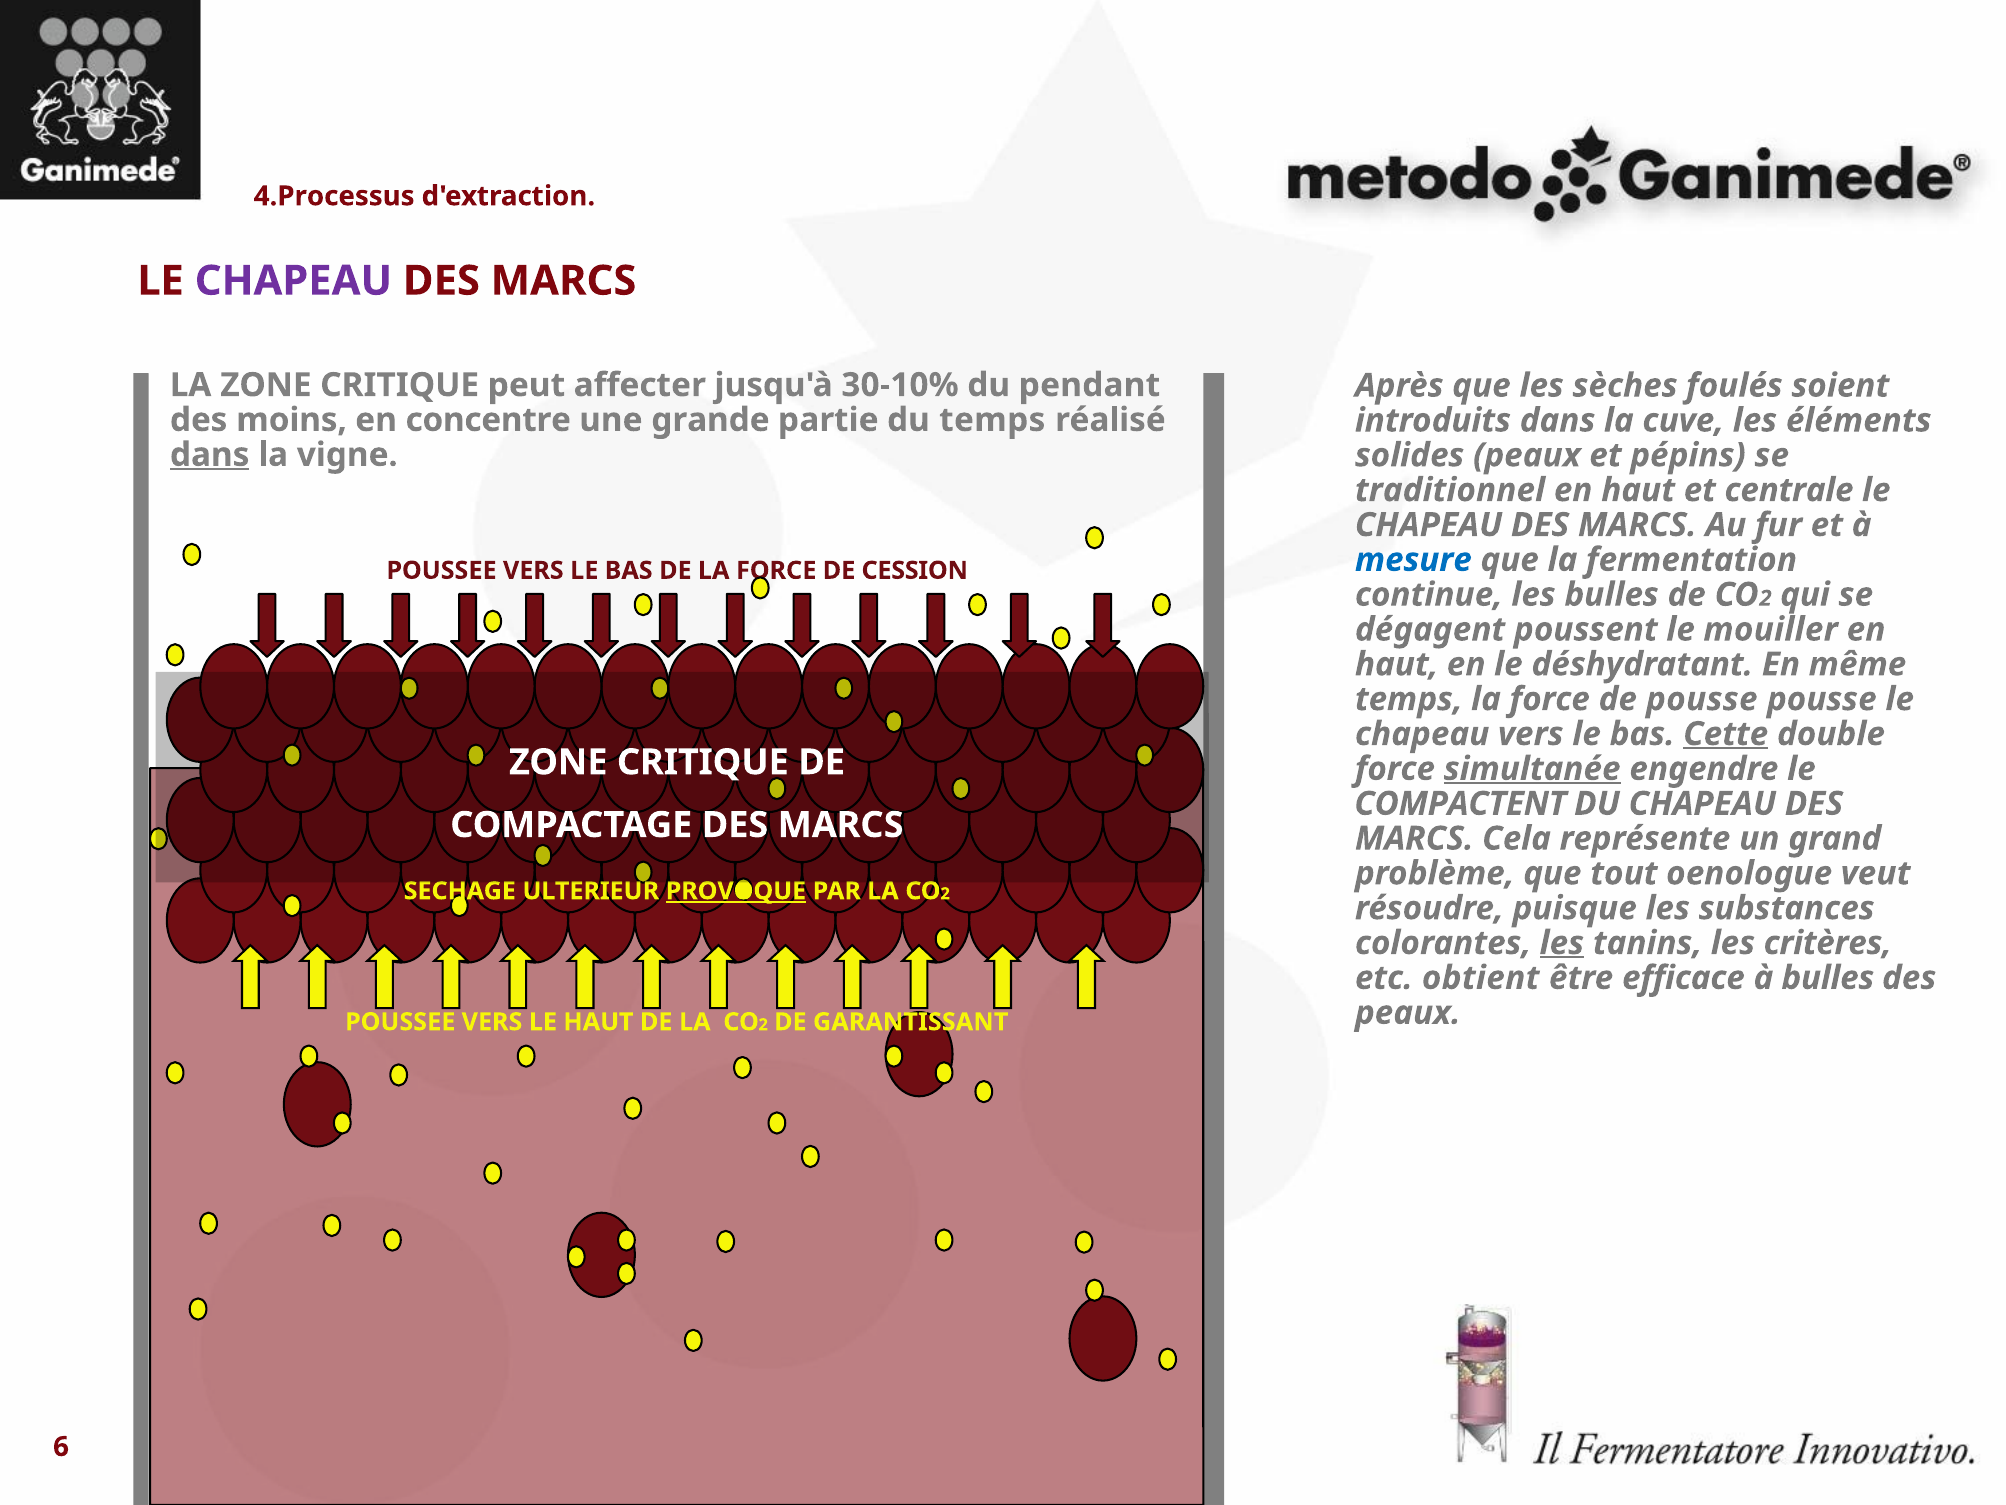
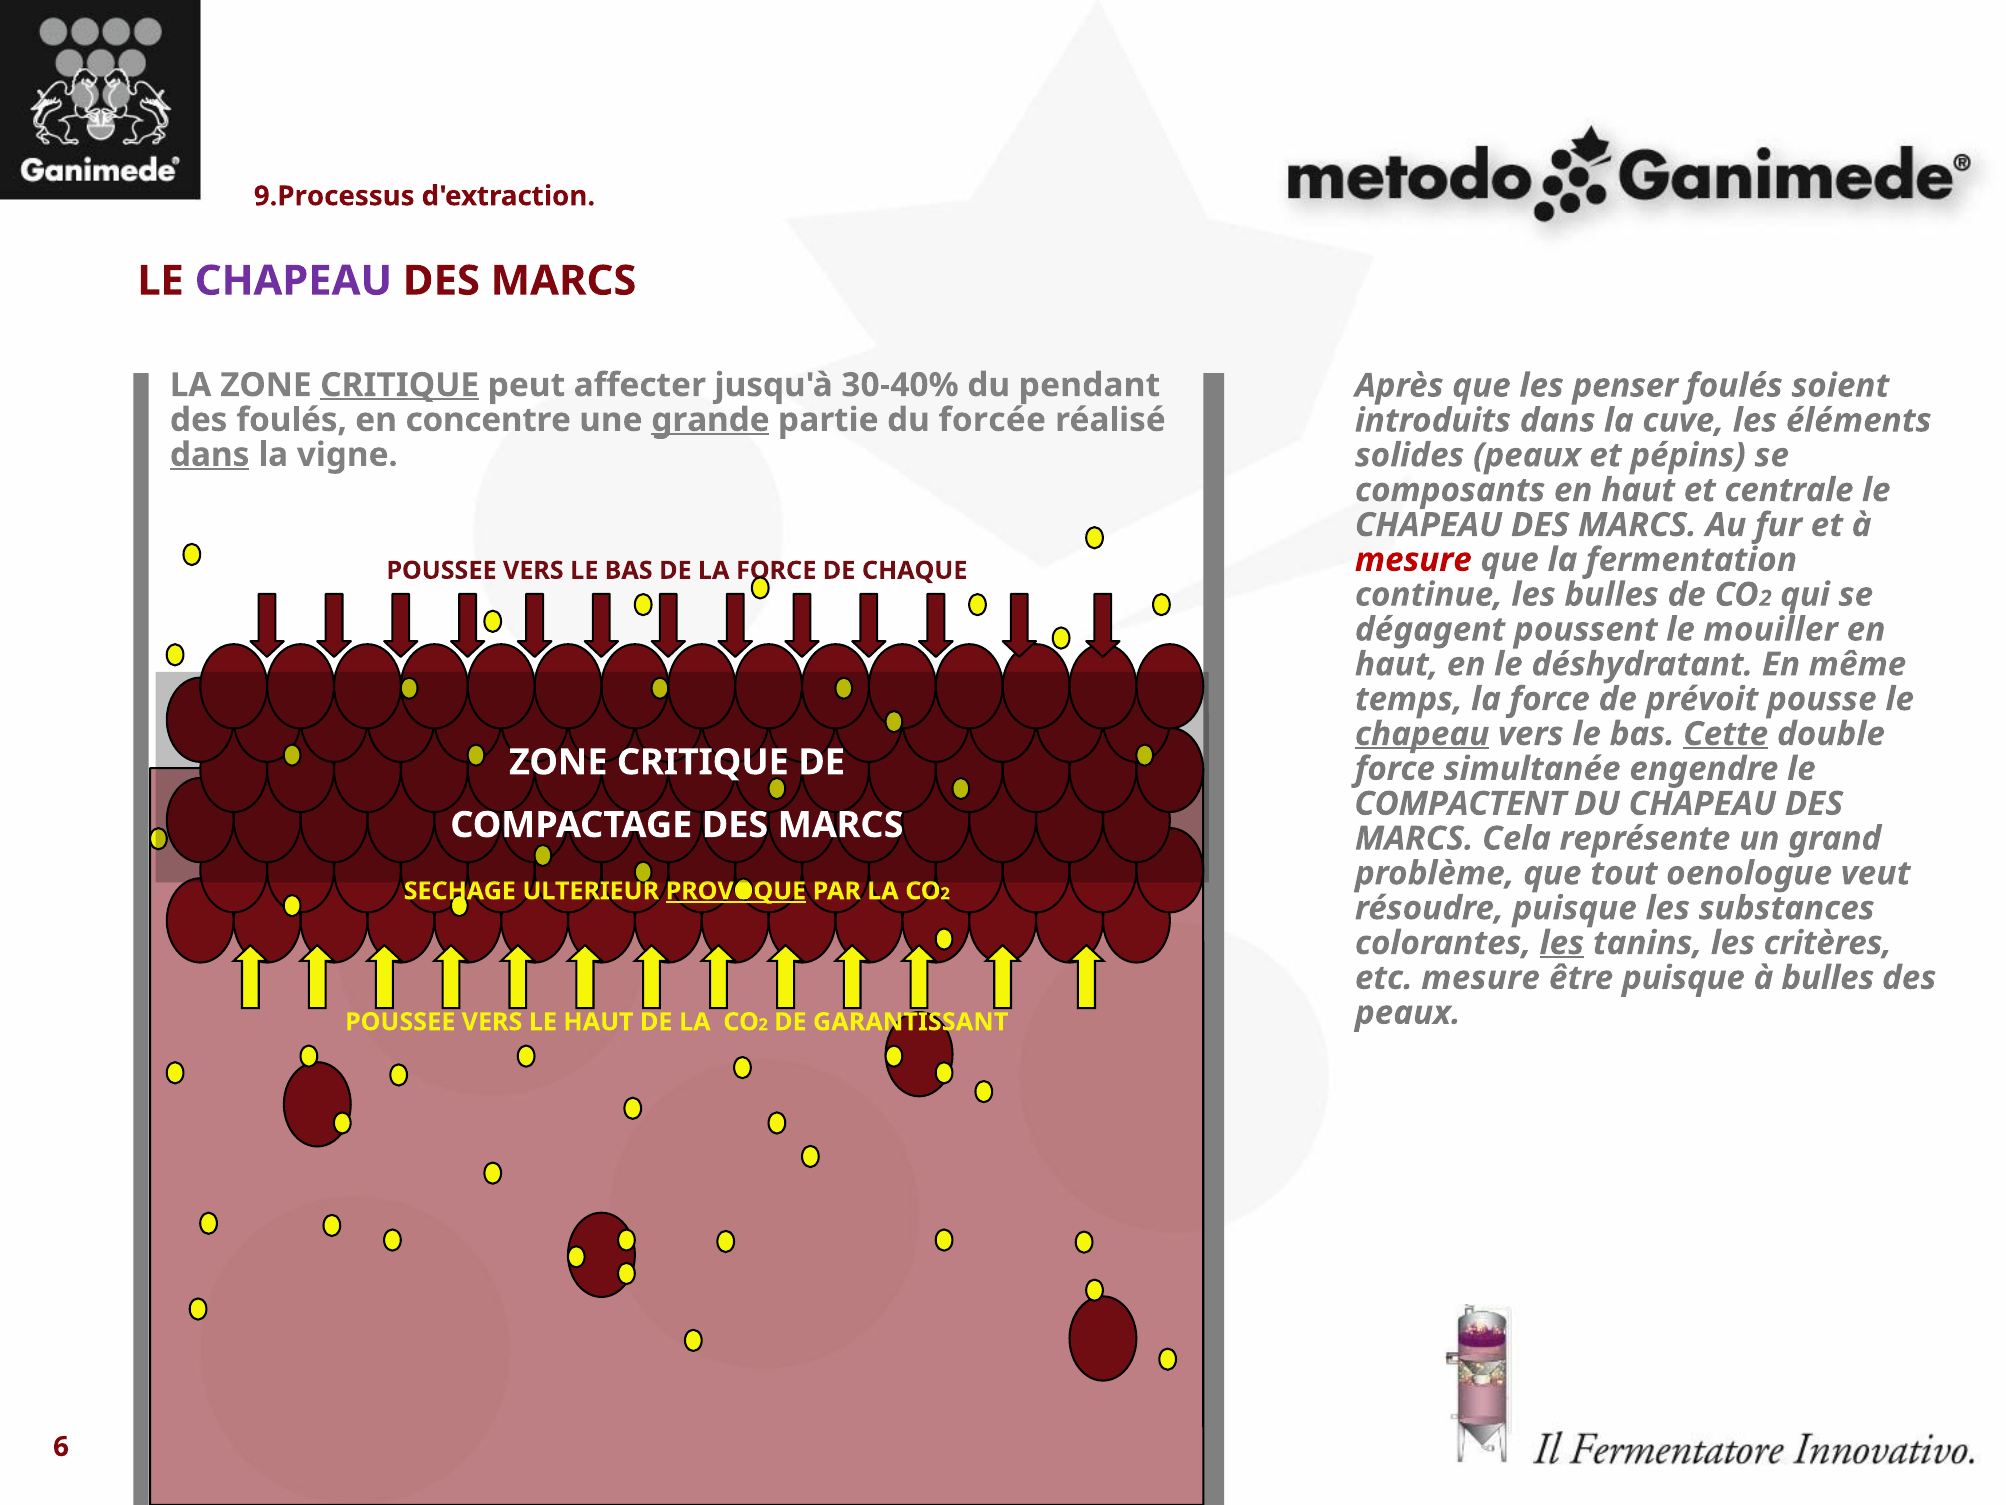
4.Processus: 4.Processus -> 9.Processus (334, 196)
CRITIQUE underline: none -> present (400, 385)
30-10%: 30-10% -> 30-40% (900, 385)
sèches: sèches -> penser (1625, 386)
des moins: moins -> foulés (292, 420)
grande underline: none -> present (710, 420)
du temps: temps -> forcée (992, 420)
traditionnel: traditionnel -> composants (1450, 490)
mesure colour: blue -> red (1413, 560)
CESSION: CESSION -> CHAQUE (915, 570)
de pousse: pousse -> prévoit (1702, 699)
chapeau underline: none -> present (1422, 734)
simultanée underline: present -> none (1532, 769)
etc obtient: obtient -> mesure (1481, 978)
être efficace: efficace -> puisque (1683, 978)
